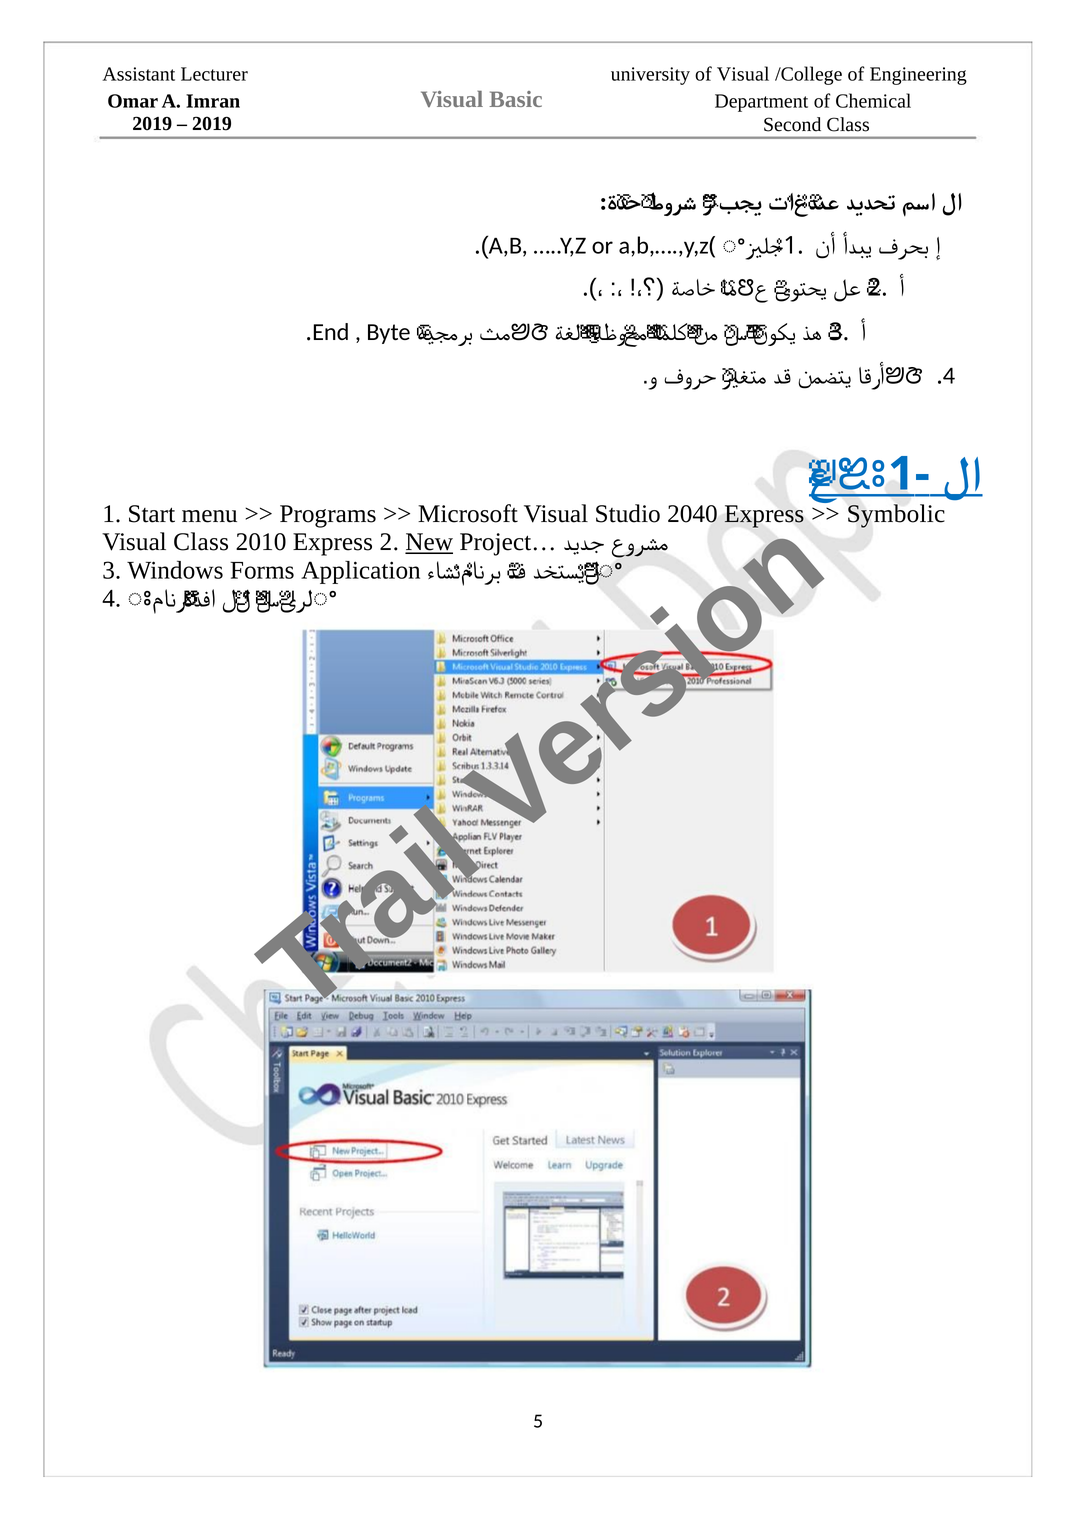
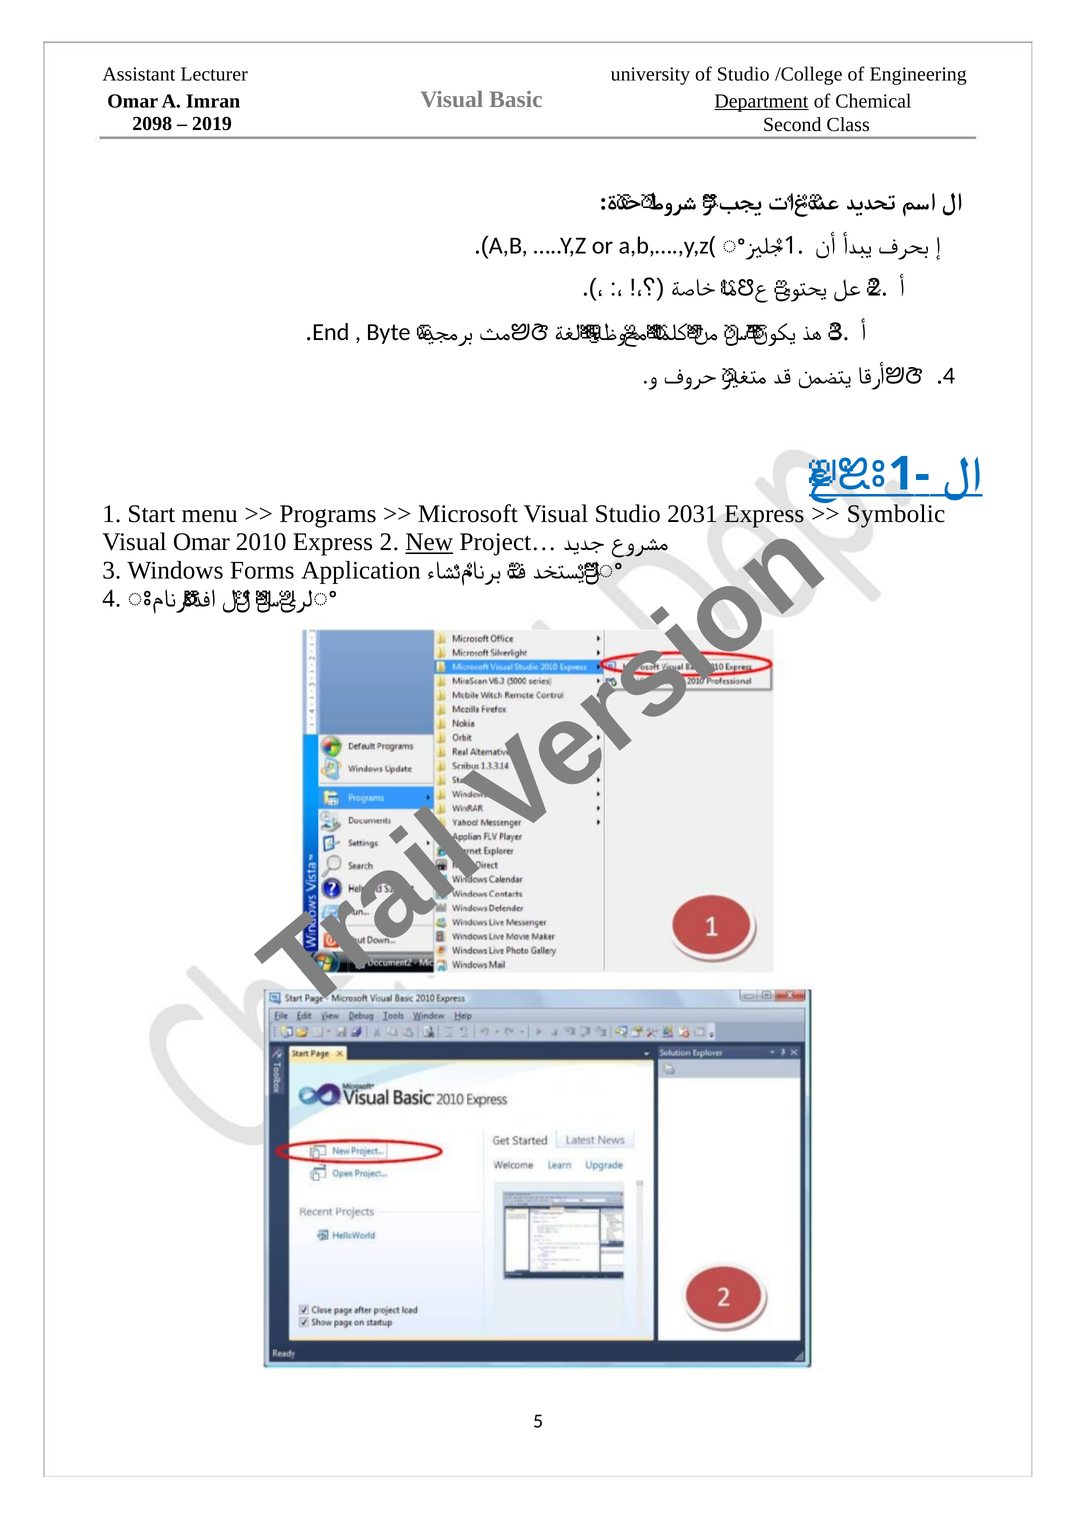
of Visual: Visual -> Studio (743, 74)
Department underline: none -> present (761, 101)
2019: 2019 -> 2098 (152, 124)
2040: 2040 -> 2031 (692, 514)
Visual Class: Class -> Omar (201, 542)
